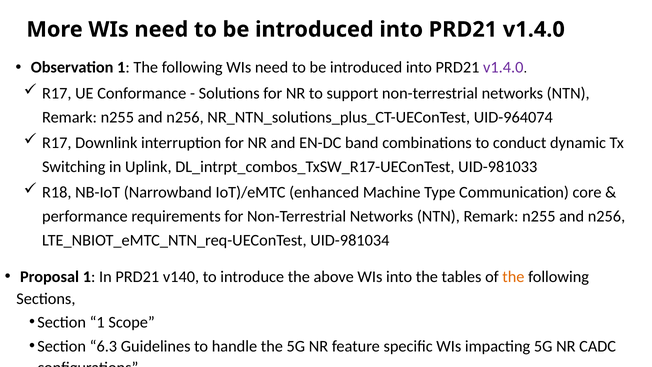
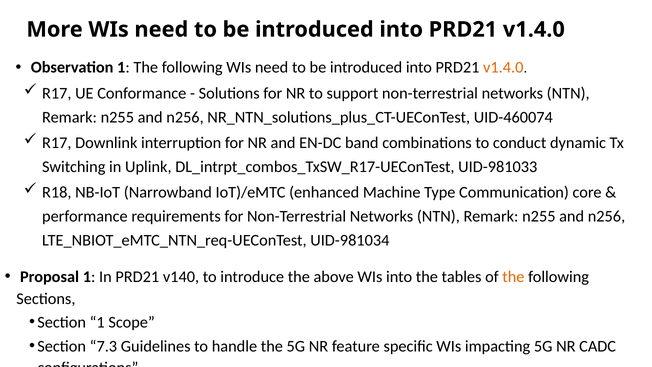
v1.4.0 colour: purple -> orange (503, 68)
UID-964074: UID-964074 -> UID-460074 (513, 117)
6.3: 6.3 -> 7.3 (103, 346)
